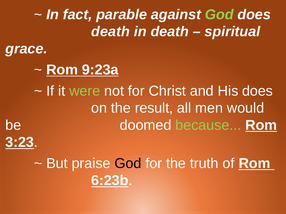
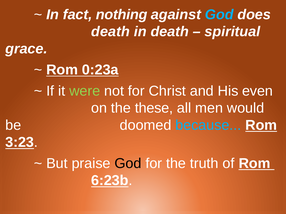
parable: parable -> nothing (122, 15)
God colour: light green -> light blue (219, 15)
9:23a: 9:23a -> 0:23a (100, 70)
His does: does -> even (257, 91)
result: result -> these (154, 108)
because colour: light green -> light blue (208, 125)
